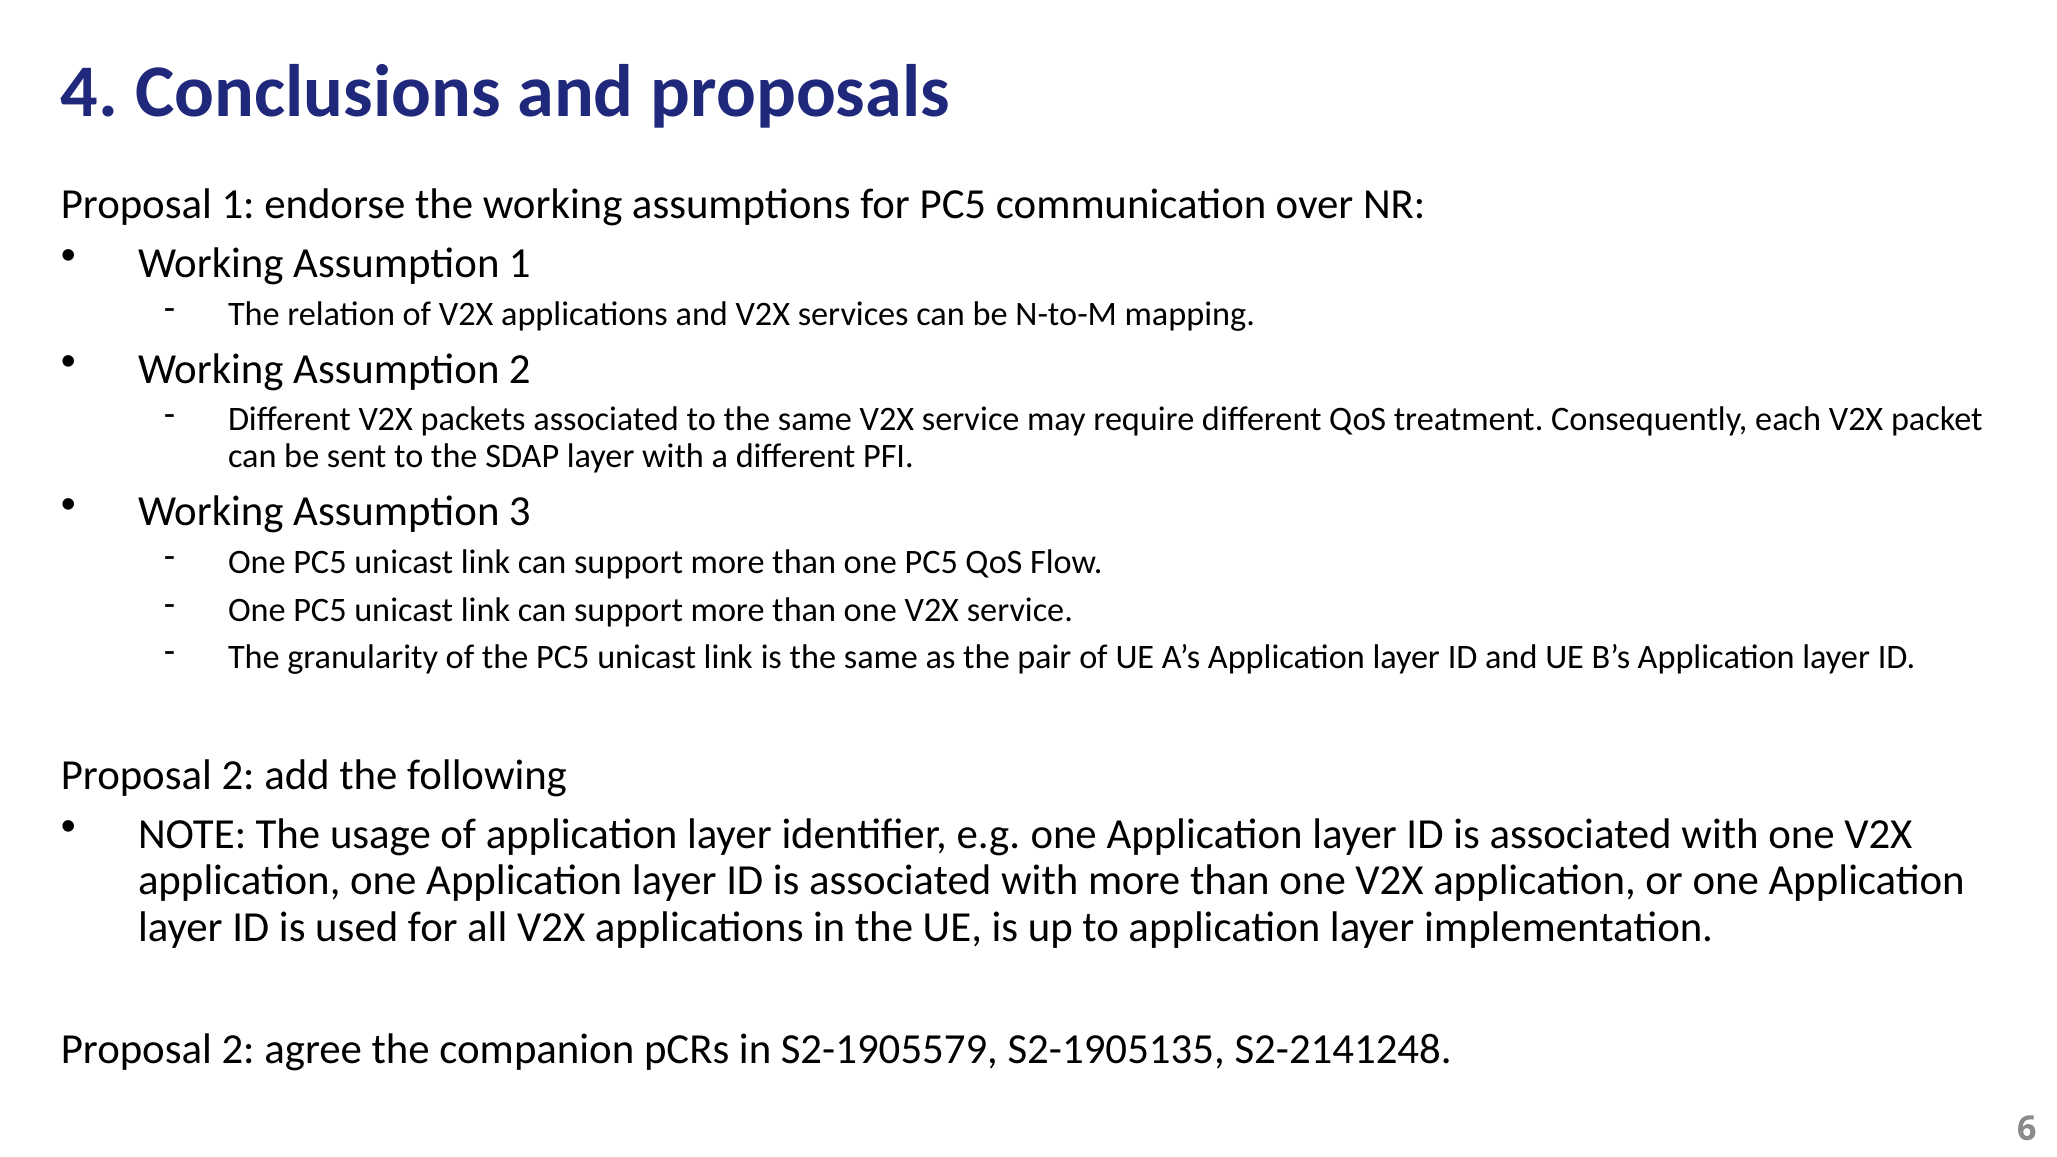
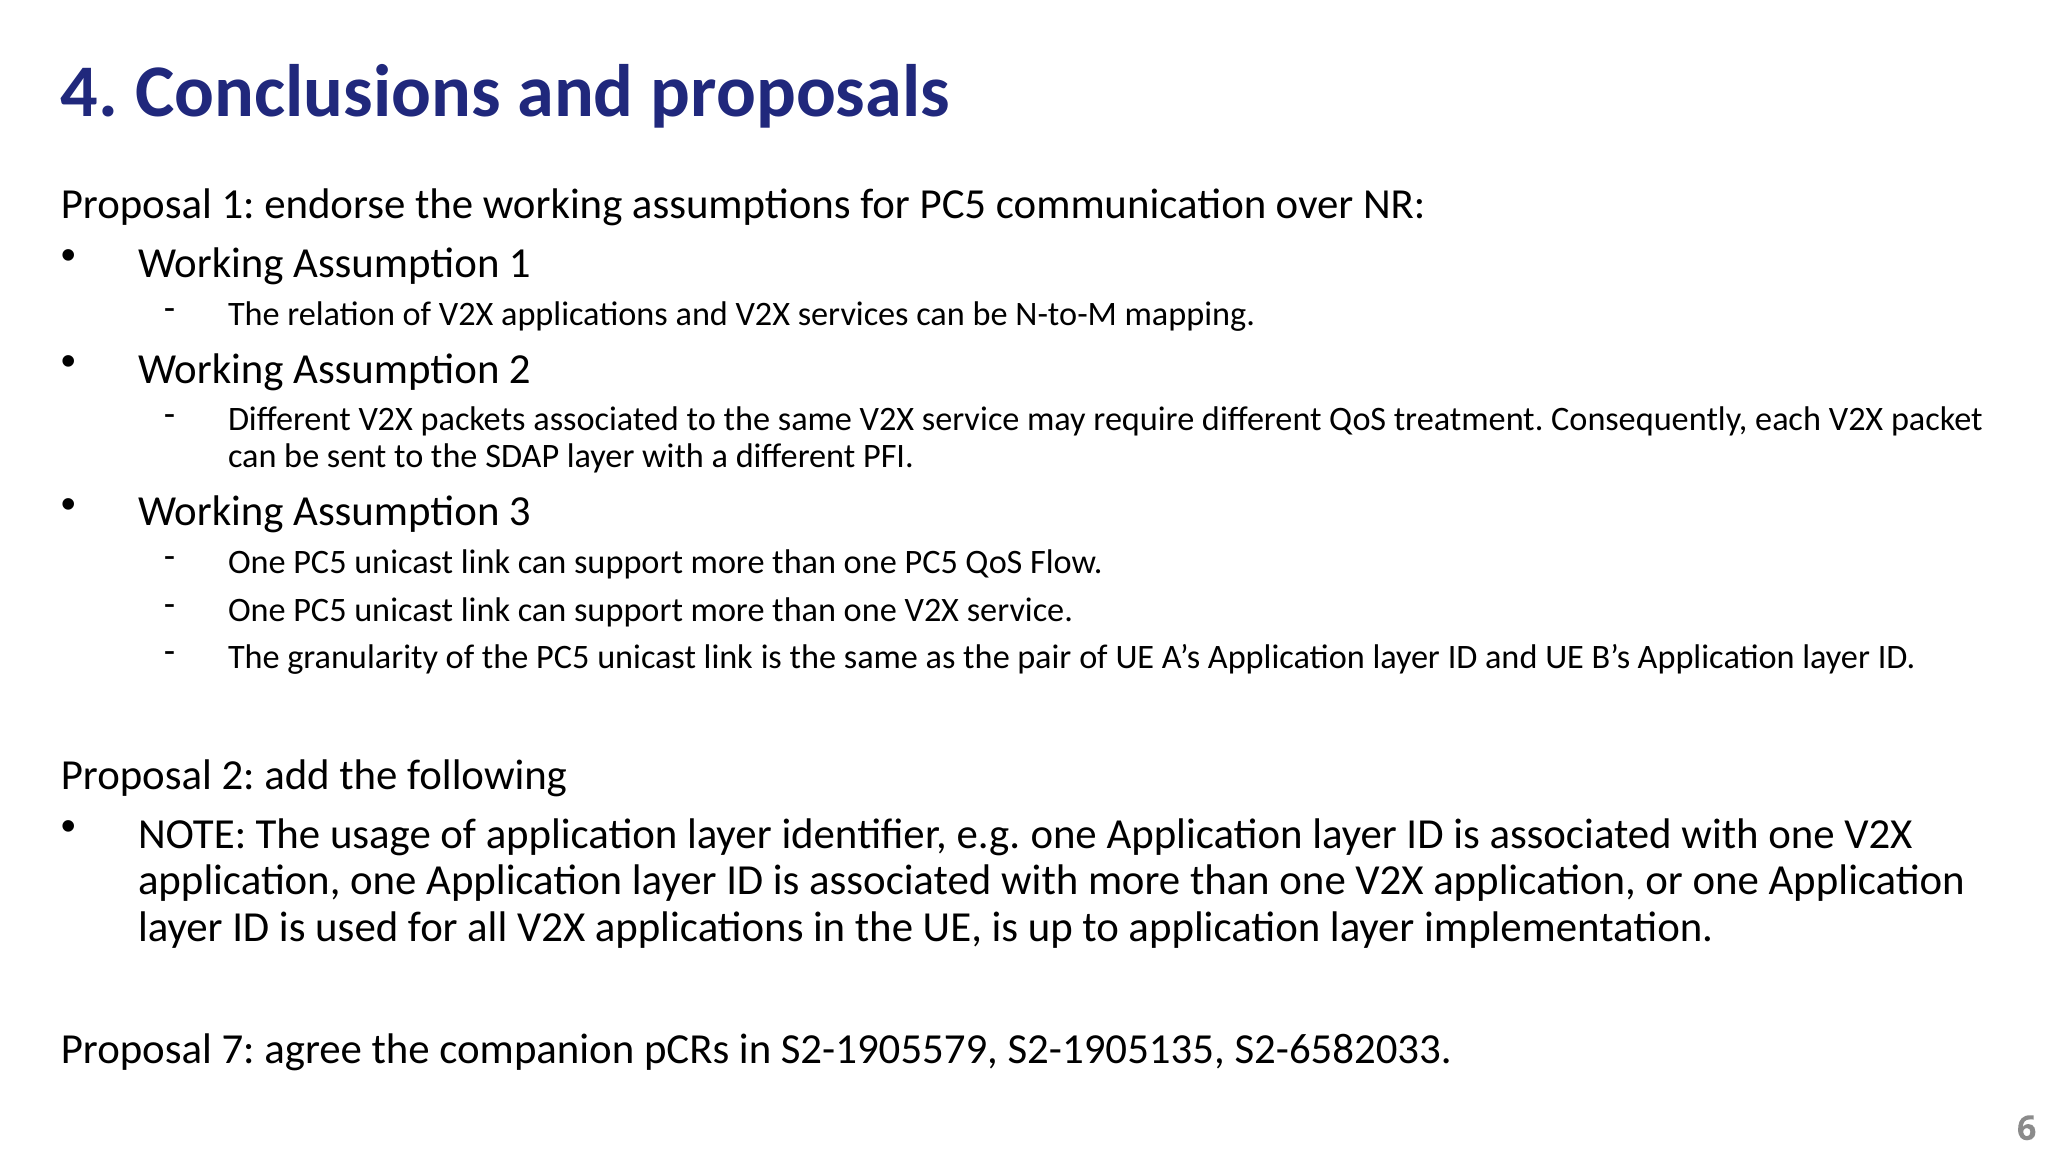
2: 2 -> 7 (238, 1049)
S2-2141248: S2-2141248 -> S2-6582033 (1343, 1049)
